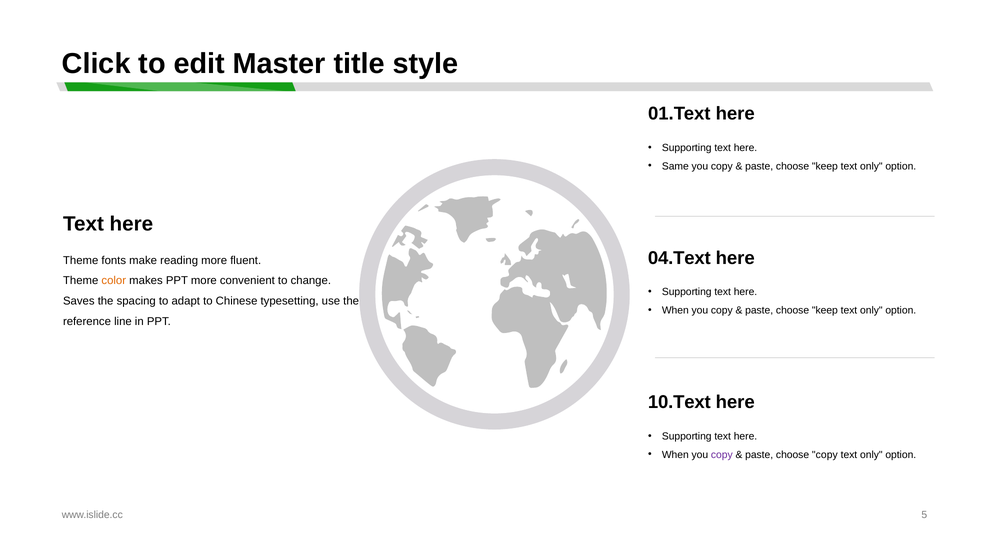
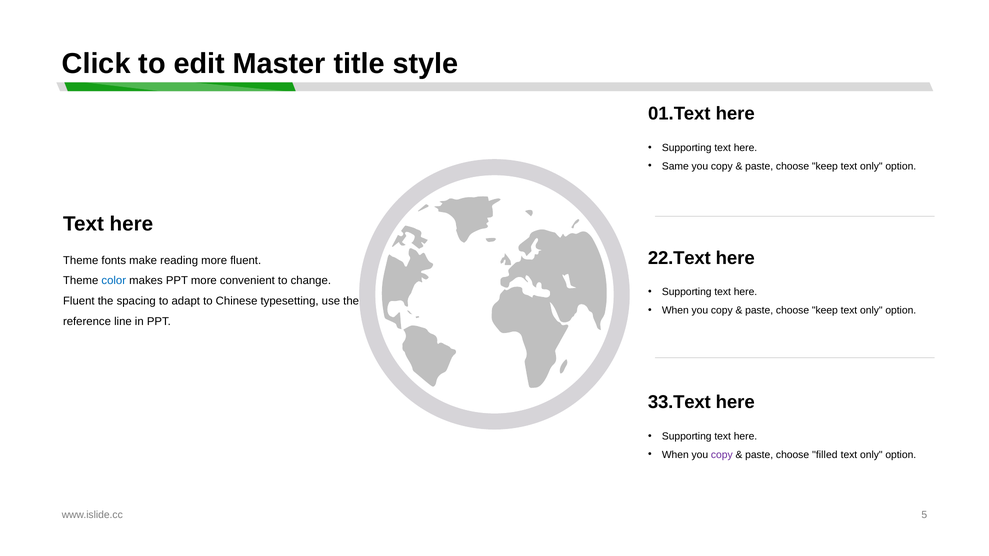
04.Text: 04.Text -> 22.Text (679, 258)
color colour: orange -> blue (114, 281)
Saves: Saves -> Fluent (79, 301)
10.Text: 10.Text -> 33.Text (679, 402)
choose copy: copy -> filled (825, 455)
